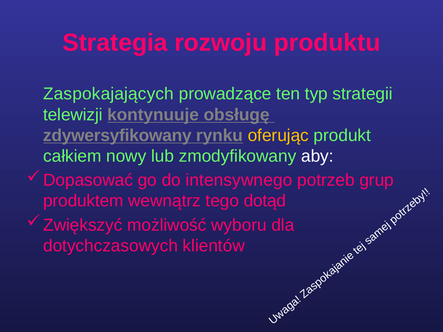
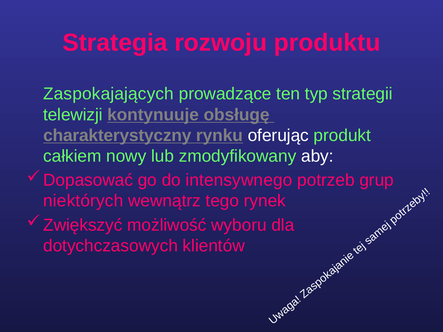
zdywersyfikowany: zdywersyfikowany -> charakterystyczny (117, 136)
oferując colour: yellow -> white (278, 136)
produktem: produktem -> niektórych (83, 201)
dotąd: dotąd -> rynek (265, 201)
